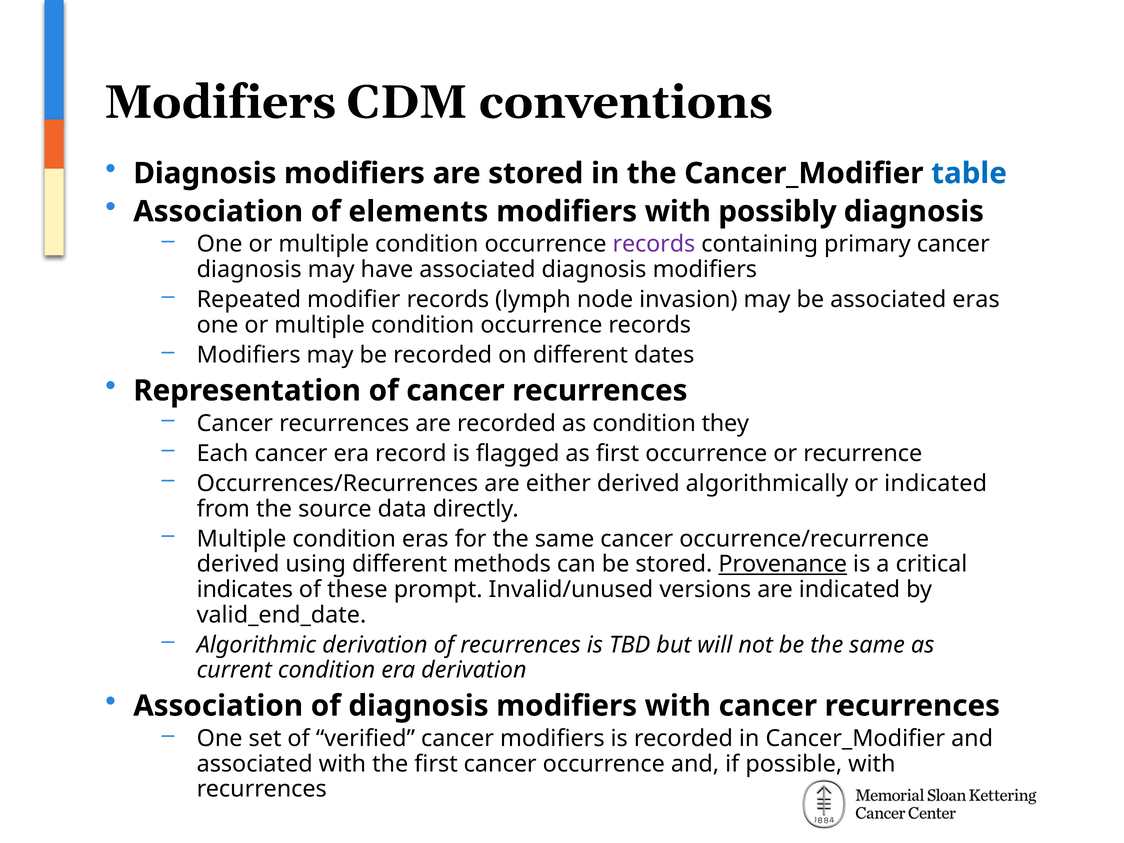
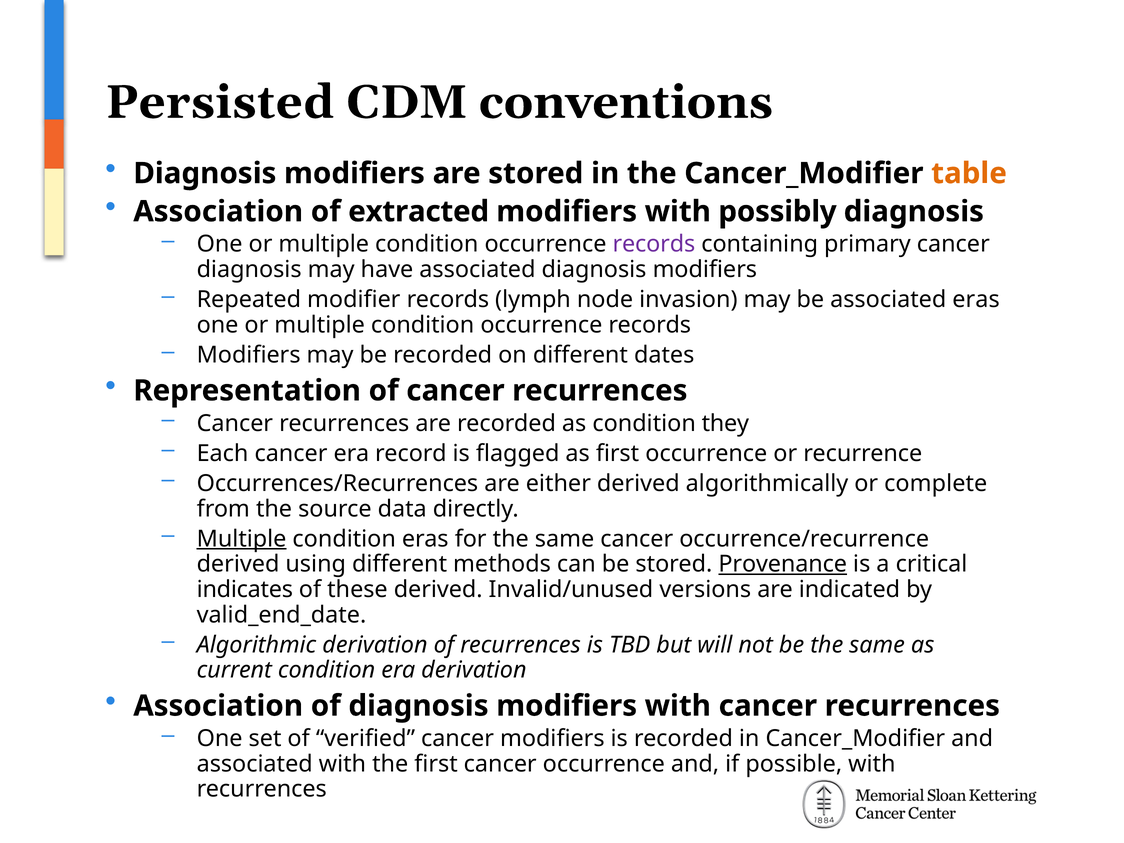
Modifiers: Modifiers -> Persisted (220, 102)
table colour: blue -> orange (969, 173)
elements: elements -> extracted (419, 212)
or indicated: indicated -> complete (936, 483)
Multiple underline: none -> present (242, 539)
these prompt: prompt -> derived (438, 589)
